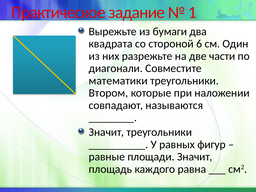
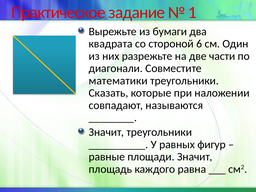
Втором: Втором -> Сказать (108, 93)
